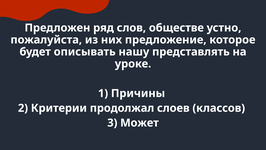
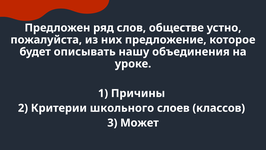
представлять: представлять -> объединения (191, 52)
продолжал: продолжал -> школьного (122, 108)
